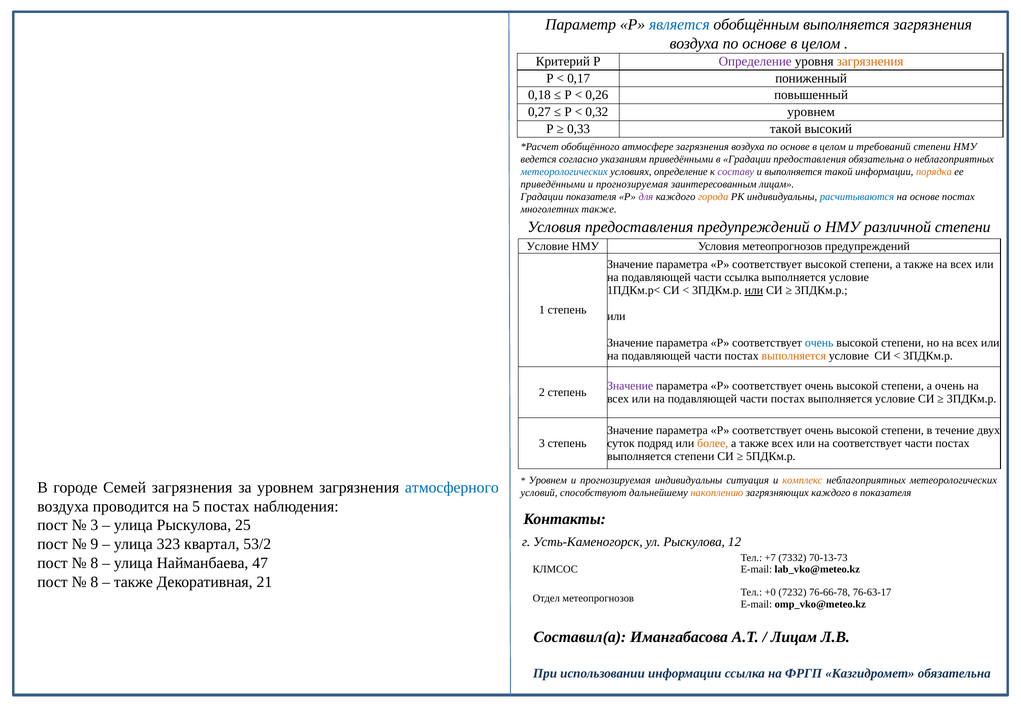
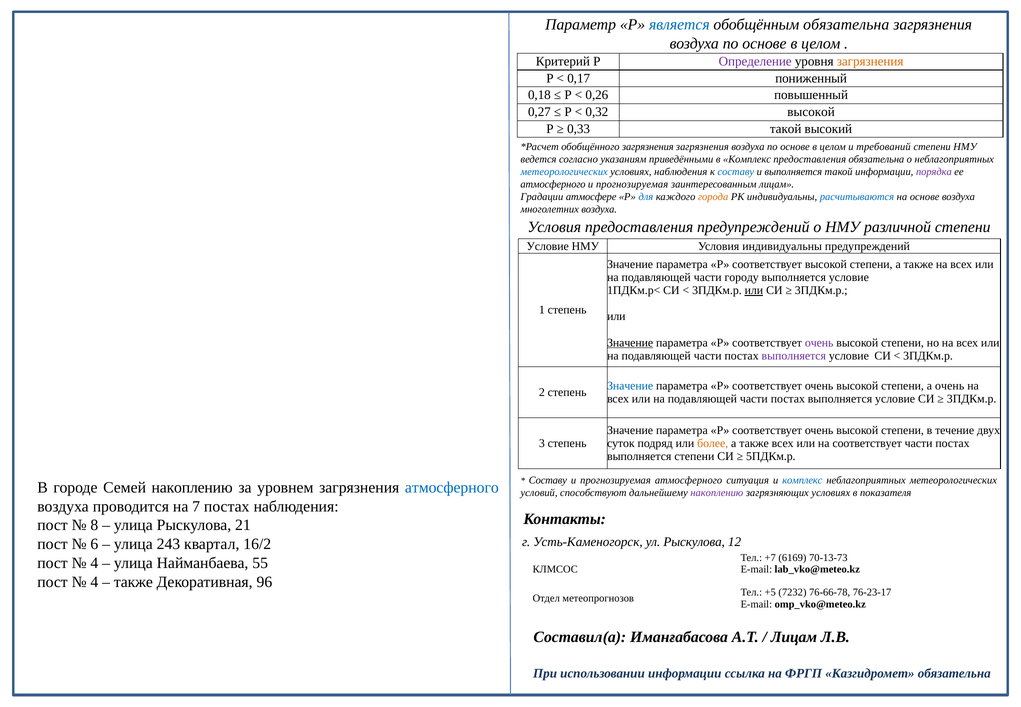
обобщённым выполняется: выполняется -> обязательна (846, 25)
0,32 уровнем: уровнем -> высокой (811, 112)
обобщённого атмосфере: атмосфере -> загрязнения (648, 147)
в Градации: Градации -> Комплекс (747, 159)
условиях определение: определение -> наблюдения (681, 172)
составу colour: purple -> blue (736, 172)
порядка colour: orange -> purple (934, 172)
приведёнными: приведёнными -> атмосферного (553, 184)
Градации показателя: показателя -> атмосфере (591, 197)
для colour: purple -> blue (646, 197)
основе постах: постах -> воздуха (958, 197)
многолетних также: также -> воздуха (599, 209)
Условия метеопрогнозов: метеопрогнозов -> индивидуальны (782, 246)
части ссылка: ссылка -> городу (742, 277)
Значение underline: none -> present (630, 343)
очень colour: blue -> purple (819, 343)
выполняется colour: orange -> purple (794, 356)
Значение colour: purple -> blue (630, 386)
Уровнем: Уровнем -> Составу (548, 480)
прогнозируемая индивидуальны: индивидуальны -> атмосферного (689, 480)
комплекс colour: orange -> blue (802, 480)
Семей загрязнения: загрязнения -> накоплению (192, 487)
накоплению colour: orange -> purple (717, 493)
загрязняющих каждого: каждого -> условиях (831, 493)
5: 5 -> 7 (196, 506)
3: 3 -> 8 (94, 525)
25: 25 -> 21 (243, 525)
9: 9 -> 6 (94, 544)
323: 323 -> 243 (168, 544)
53/2: 53/2 -> 16/2 (257, 544)
7332: 7332 -> 6169 (792, 558)
8: 8 -> 4 (94, 563)
47: 47 -> 55 (260, 563)
8: 8 -> 4 (94, 582)
21: 21 -> 96 (264, 582)
+0: +0 -> +5 (770, 592)
76-63-17: 76-63-17 -> 76-23-17 (872, 592)
